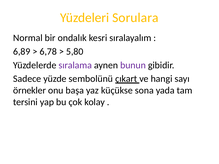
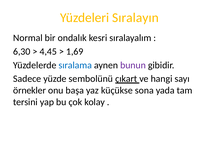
Sorulara: Sorulara -> Sıralayın (135, 18)
6,89: 6,89 -> 6,30 (22, 52)
6,78: 6,78 -> 4,45 (48, 52)
5,80: 5,80 -> 1,69 (75, 52)
sıralama colour: purple -> blue (75, 65)
